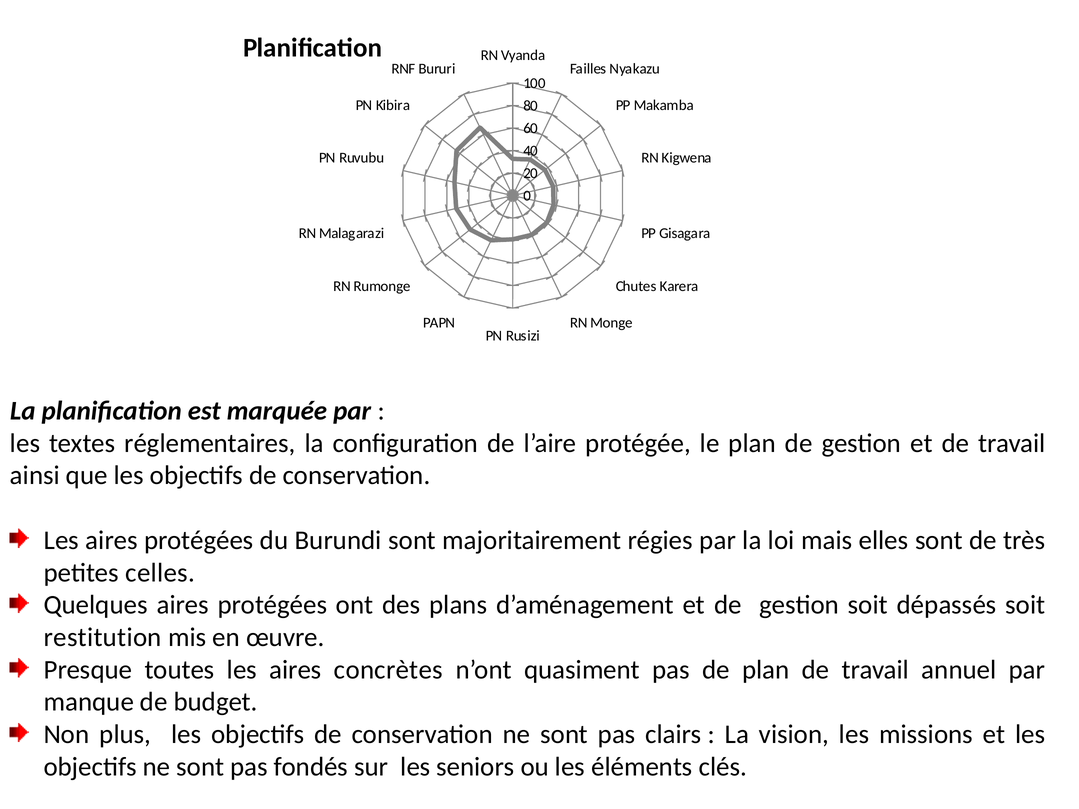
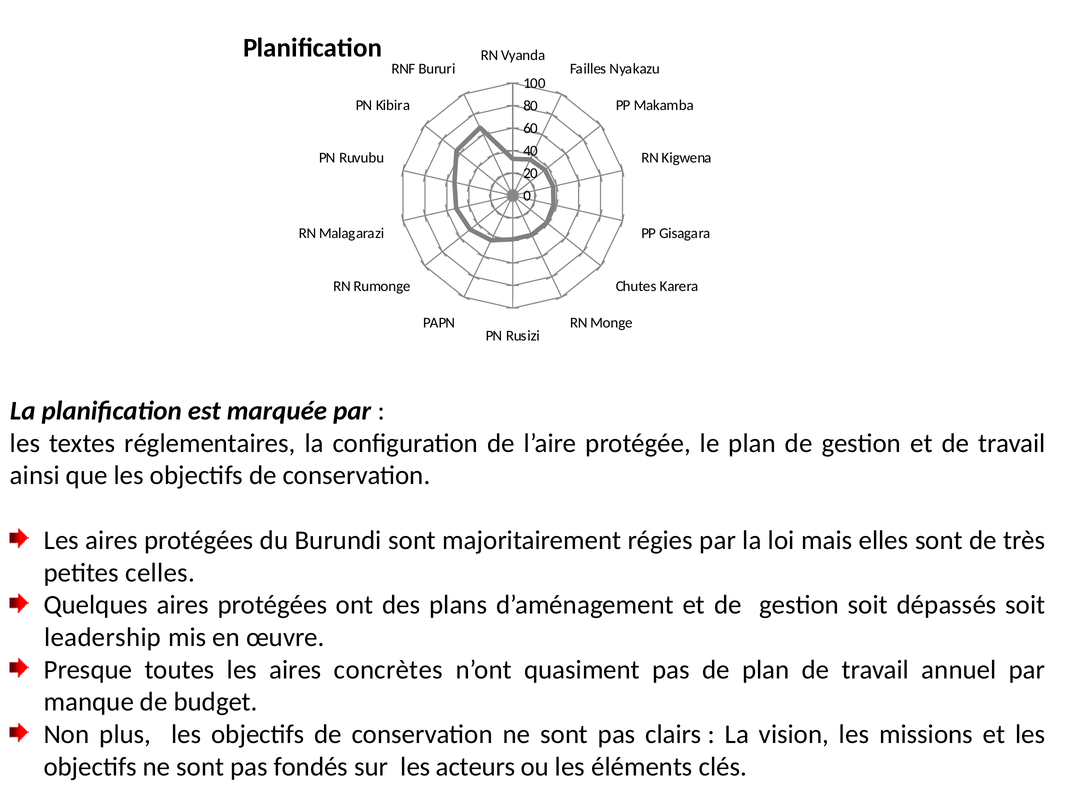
restitution: restitution -> leadership (103, 638)
seniors: seniors -> acteurs (476, 767)
